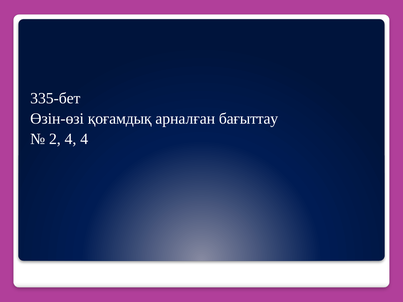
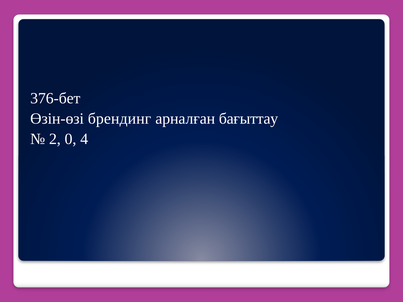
335-бет: 335-бет -> 376-бет (55, 99)
қоғамдық: қоғамдық -> брендинг (120, 119)
2 4: 4 -> 0 (71, 139)
